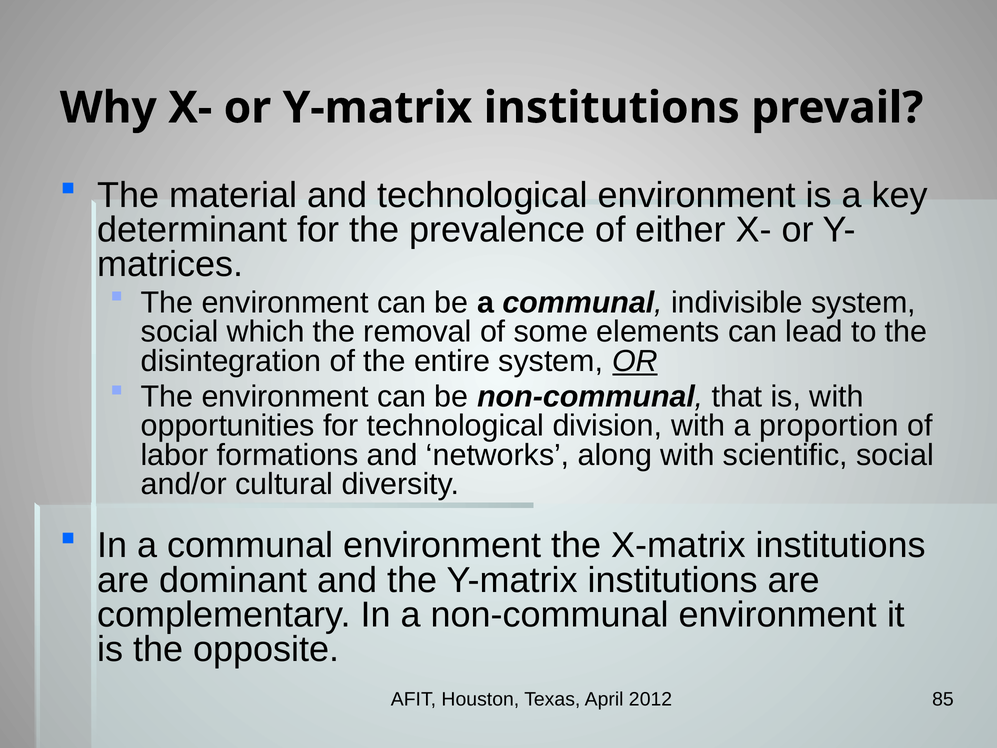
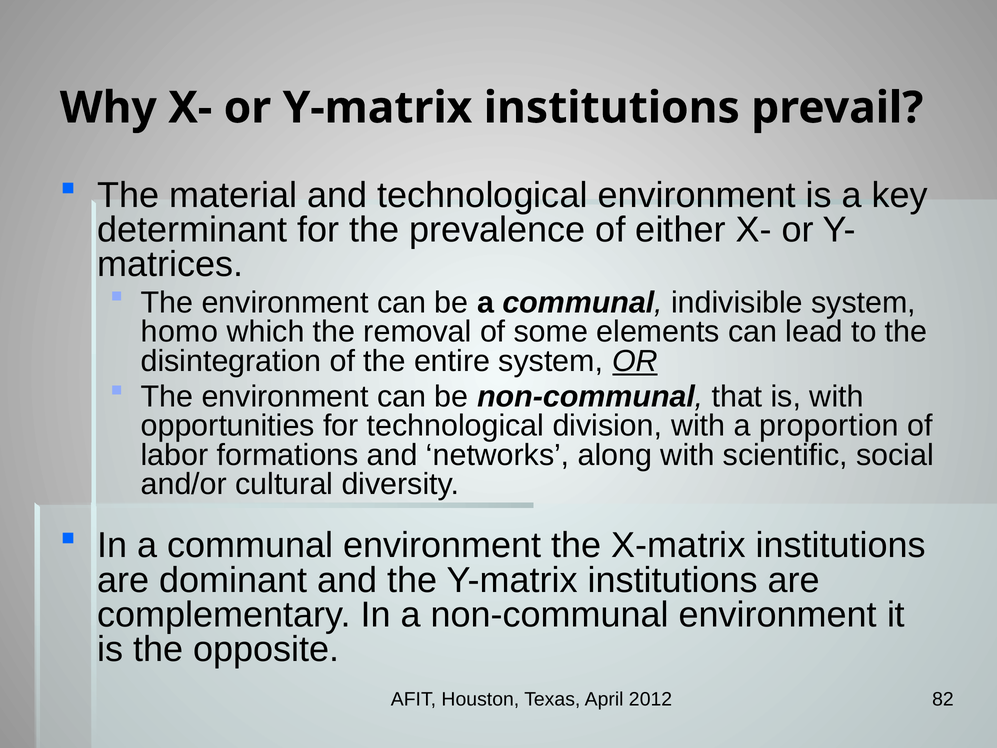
social: social -> homo (180, 332)
85: 85 -> 82 (943, 699)
